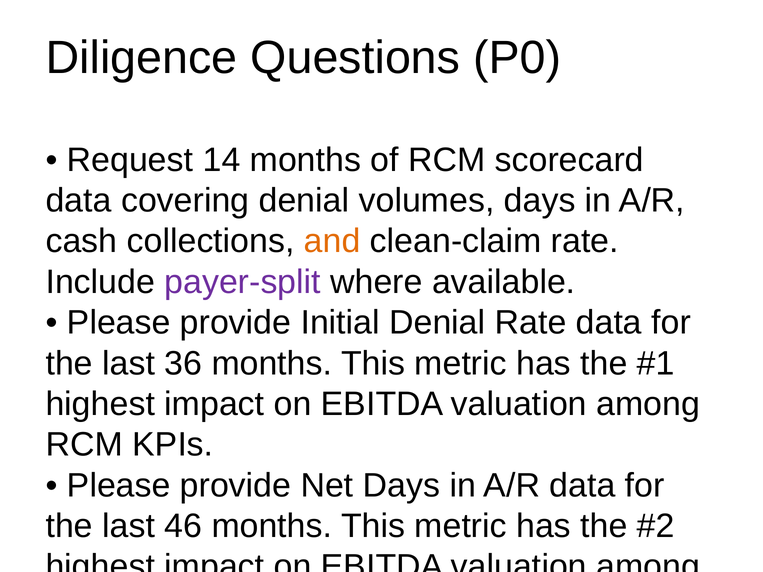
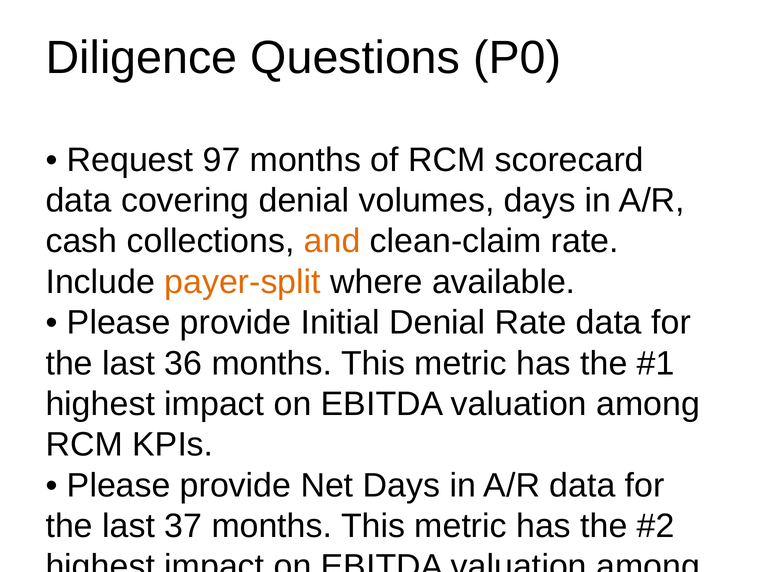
14: 14 -> 97 (221, 160)
payer-split colour: purple -> orange (243, 282)
46: 46 -> 37 (183, 526)
